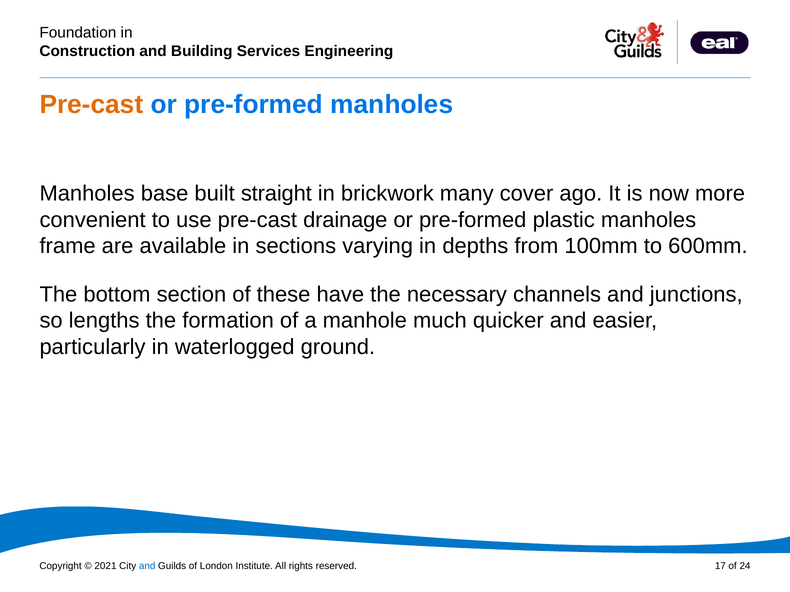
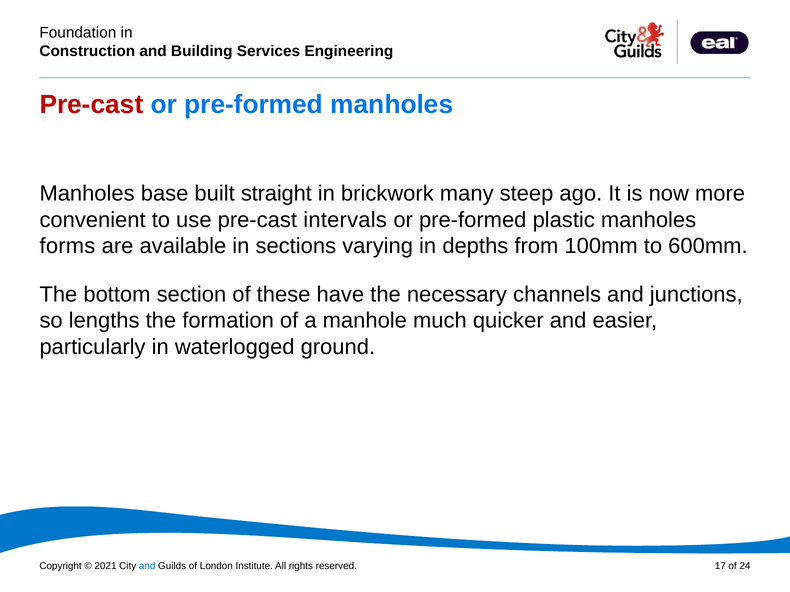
Pre-cast colour: orange -> red (91, 105)
cover: cover -> steep (527, 194)
drainage: drainage -> intervals (345, 220)
frame: frame -> forms (67, 246)
